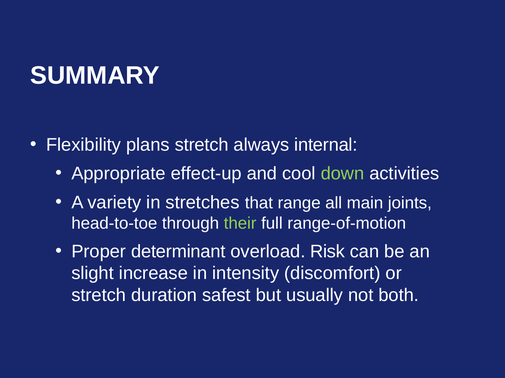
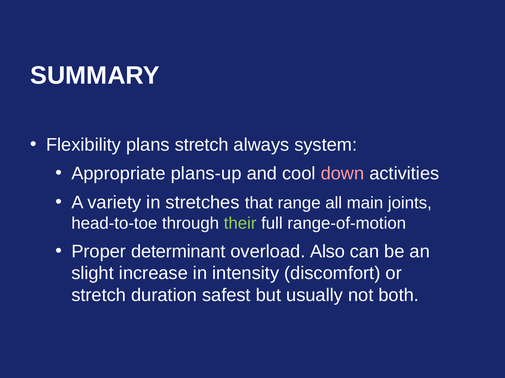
internal: internal -> system (326, 145)
effect-up: effect-up -> plans-up (206, 174)
down colour: light green -> pink (343, 174)
Risk: Risk -> Also (328, 252)
